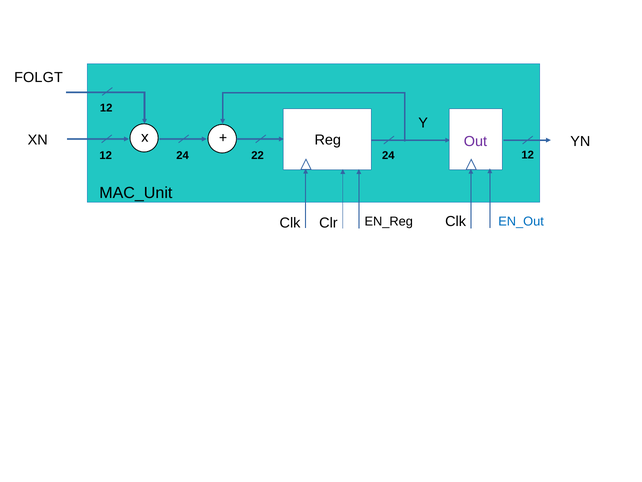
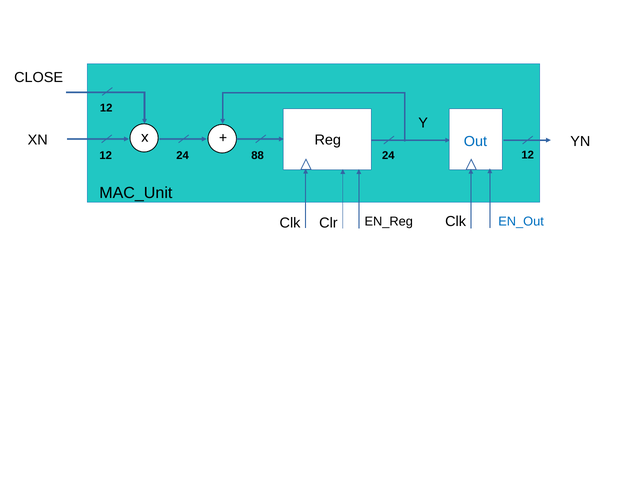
FOLGT: FOLGT -> CLOSE (39, 77)
Out colour: purple -> blue (475, 141)
22: 22 -> 88 (258, 155)
